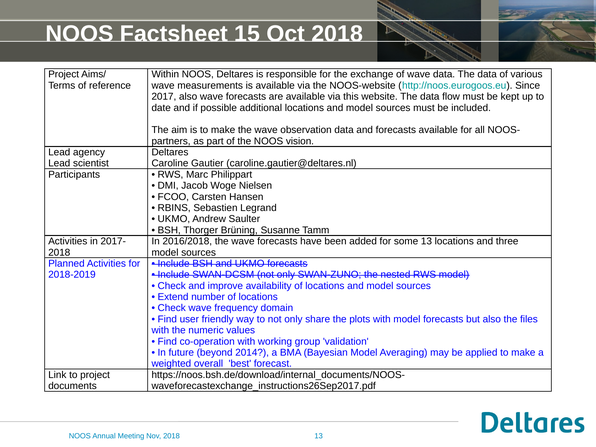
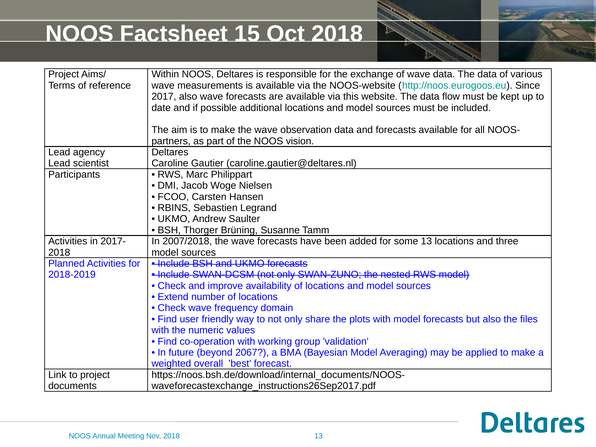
2016/2018: 2016/2018 -> 2007/2018 (187, 241)
2014: 2014 -> 2067 (252, 353)
